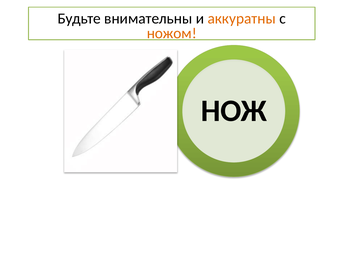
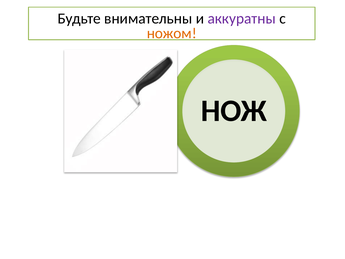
аккуратны colour: orange -> purple (242, 18)
